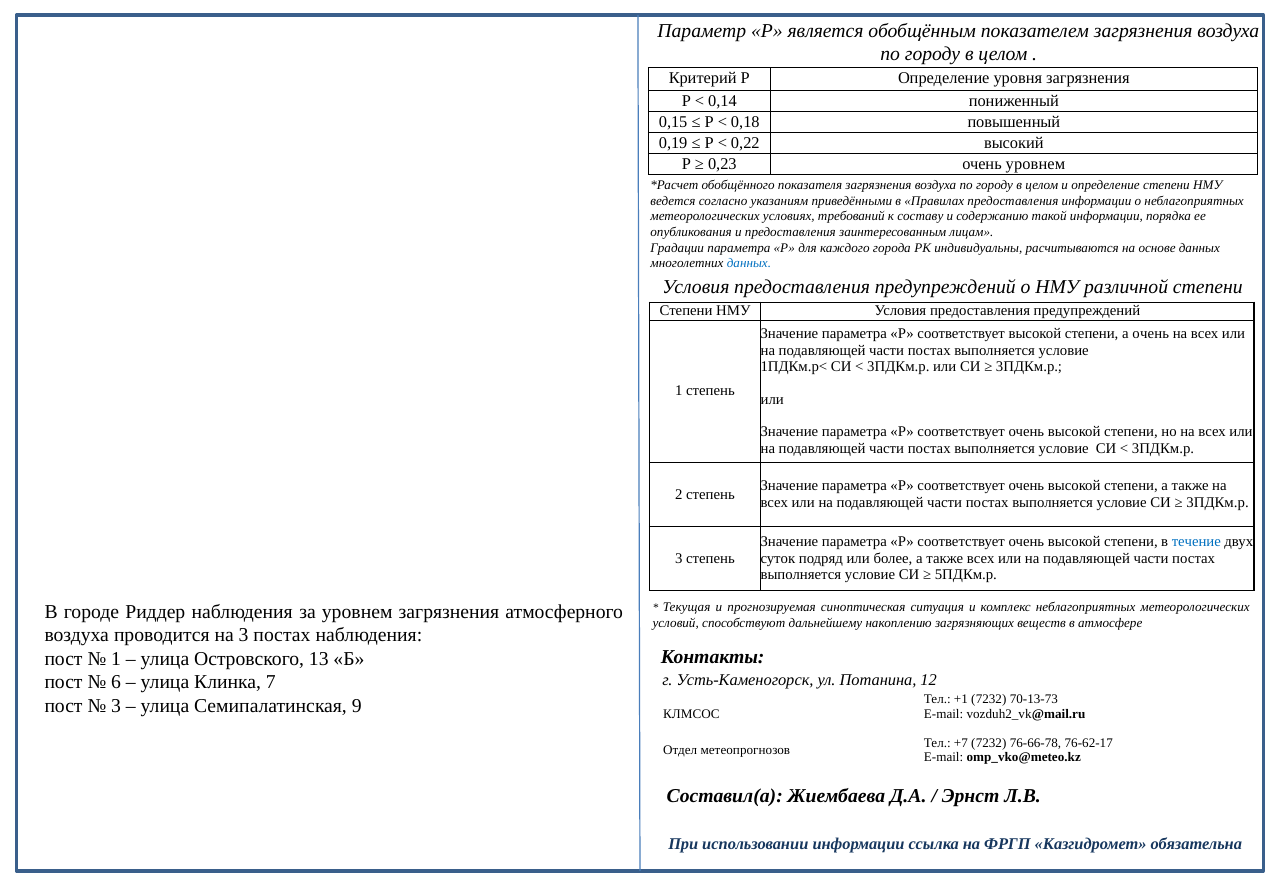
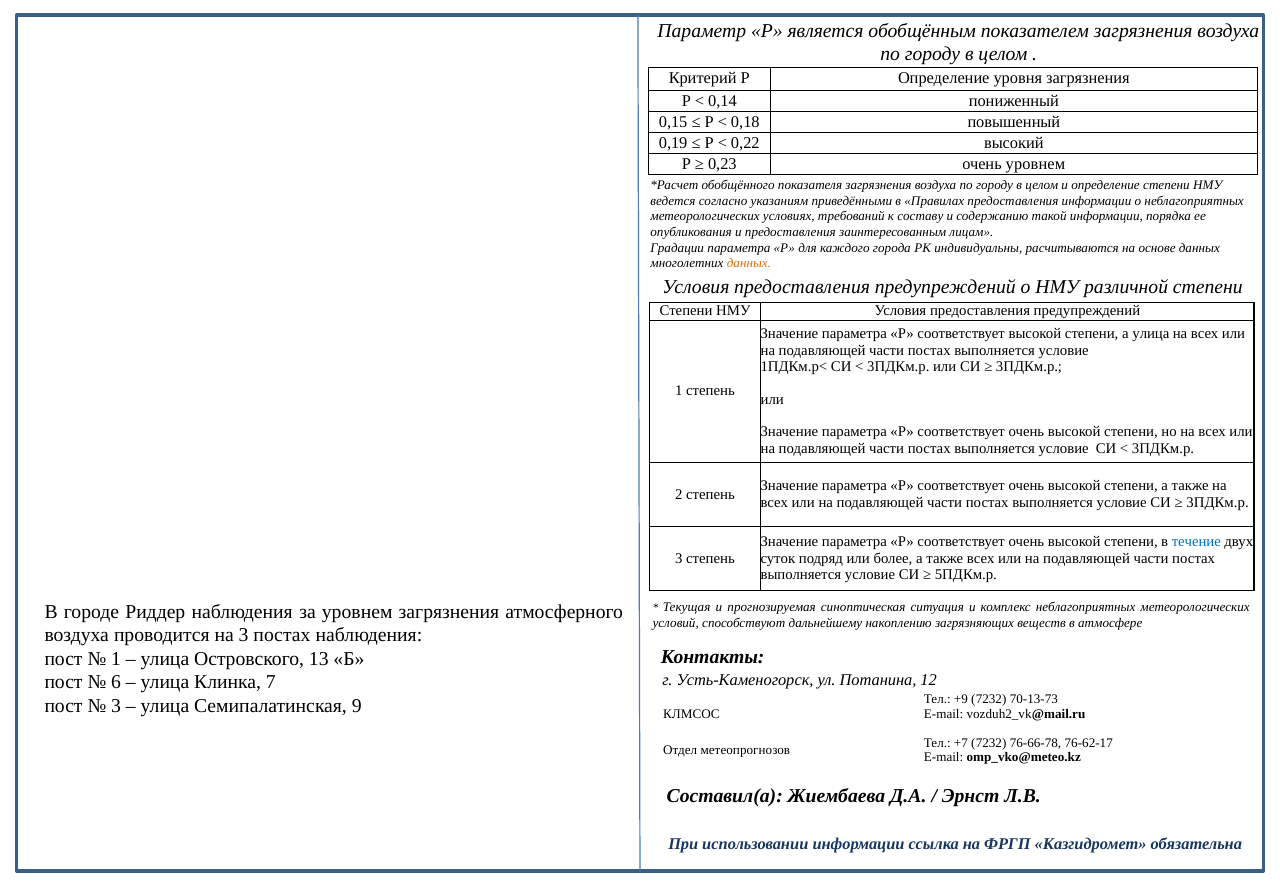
данных colour: blue -> orange (749, 264)
а очень: очень -> улица (1151, 334)
+1: +1 -> +9 (961, 700)
